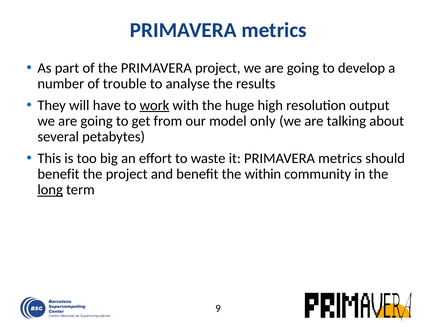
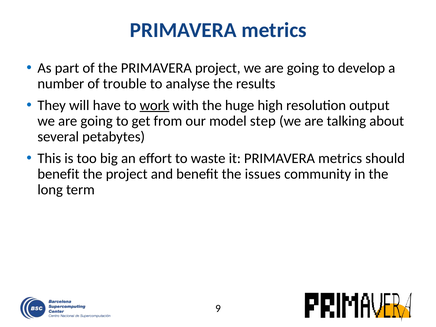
only: only -> step (263, 121)
within: within -> issues (263, 174)
long underline: present -> none (50, 190)
